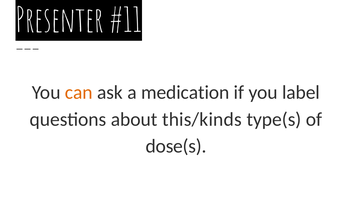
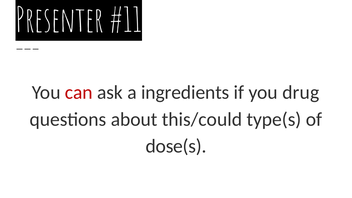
can colour: orange -> red (79, 92)
medication: medication -> ingredients (185, 92)
label: label -> drug (301, 92)
this/kinds: this/kinds -> this/could (202, 119)
